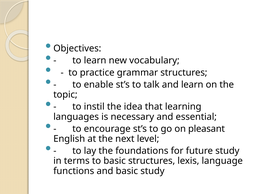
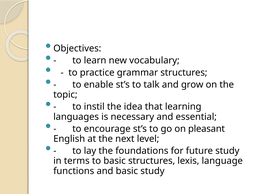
and learn: learn -> grow (192, 84)
